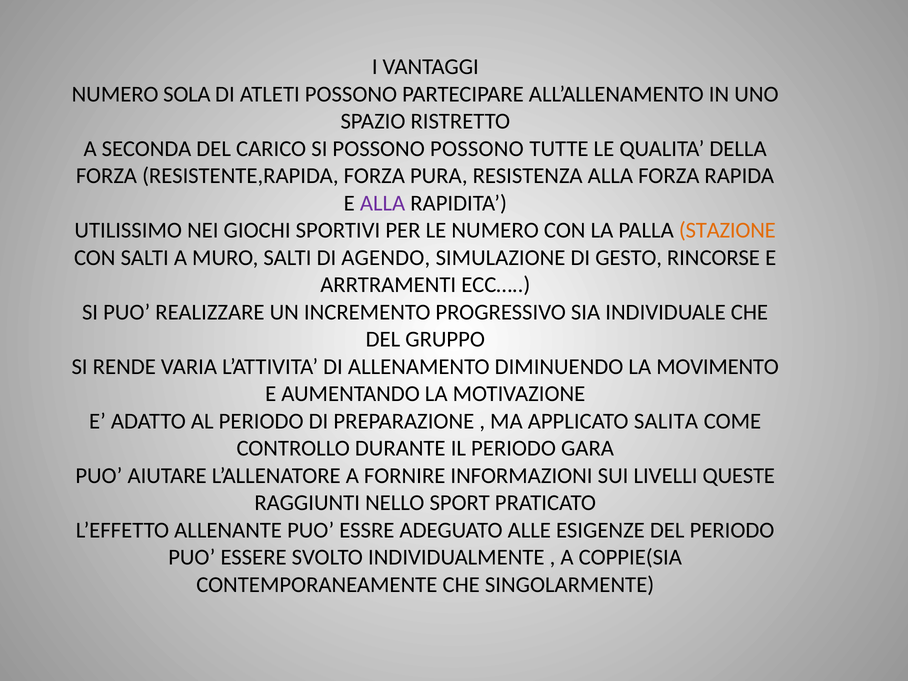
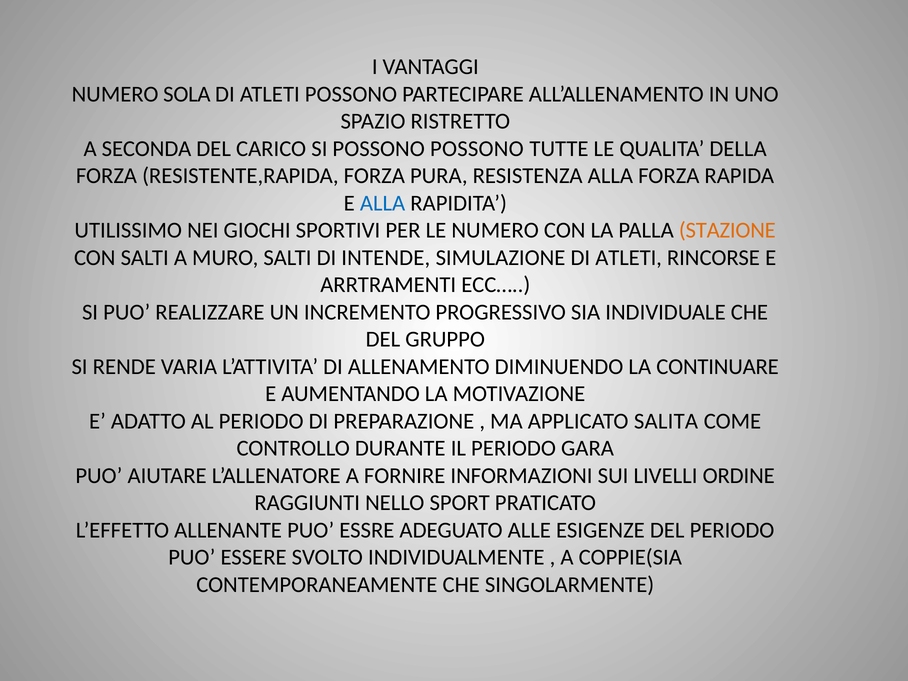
ALLA colour: purple -> blue (383, 203)
AGENDO: AGENDO -> INTENDE (386, 258)
SIMULAZIONE DI GESTO: GESTO -> ATLETI (629, 258)
MOVIMENTO: MOVIMENTO -> CONTINUARE (718, 367)
QUESTE: QUESTE -> ORDINE (739, 476)
